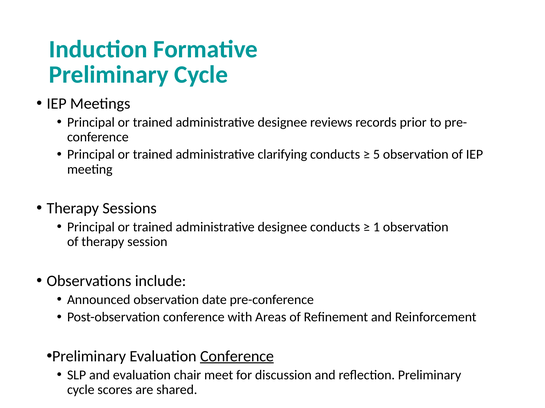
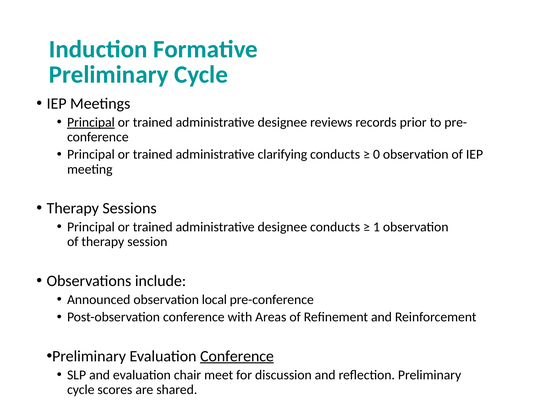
Principal underline: none -> present (91, 123)
5: 5 -> 0 (376, 155)
date: date -> local (214, 300)
